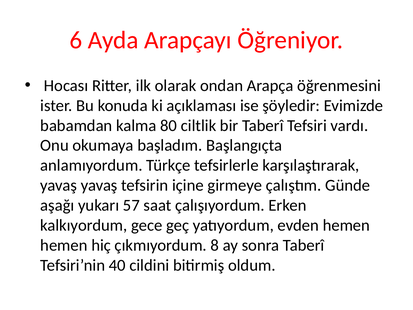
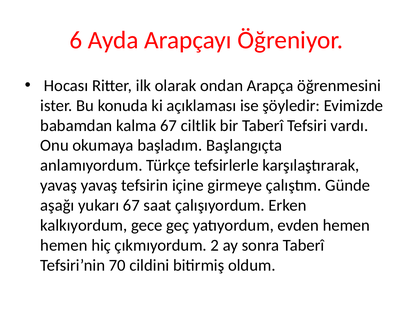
kalma 80: 80 -> 67 (169, 125)
yukarı 57: 57 -> 67 (131, 205)
8: 8 -> 2 (215, 245)
40: 40 -> 70 (117, 265)
